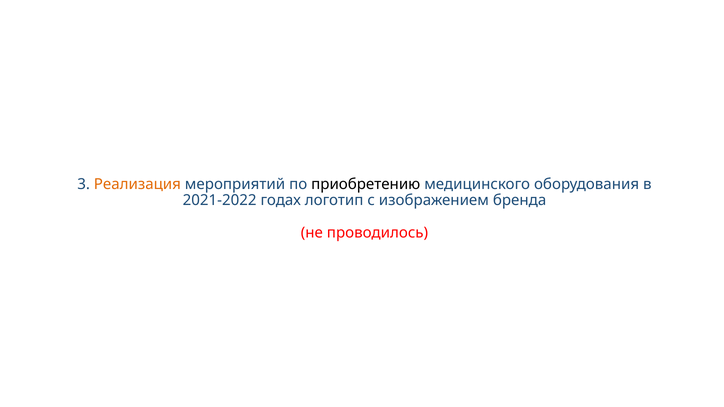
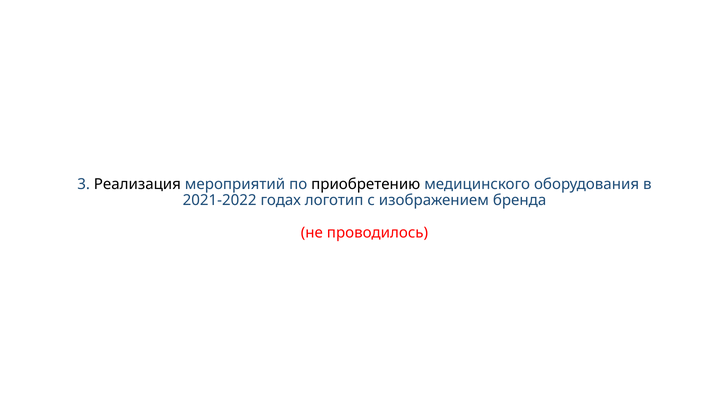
Реализация colour: orange -> black (137, 184)
